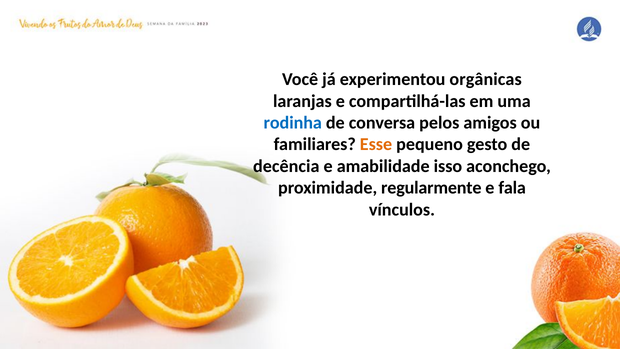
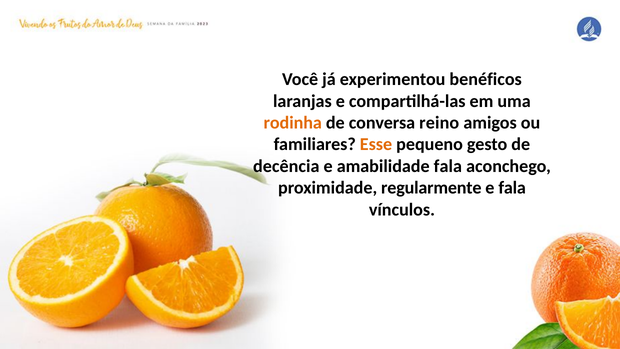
orgânicas: orgânicas -> benéficos (486, 79)
rodinha colour: blue -> orange (293, 123)
pelos: pelos -> reino (439, 123)
amabilidade isso: isso -> fala (448, 166)
